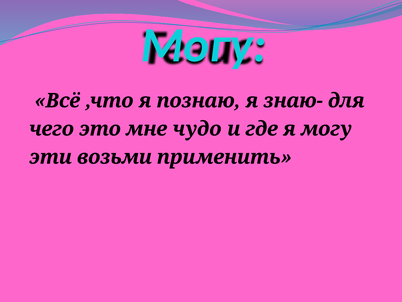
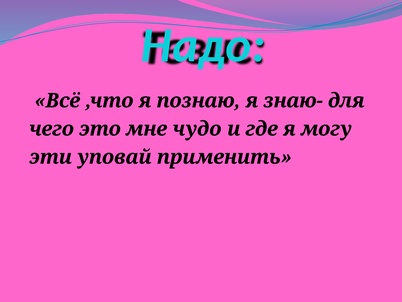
Могу: Могу -> Надо (203, 45)
возьми: возьми -> уповай (114, 157)
